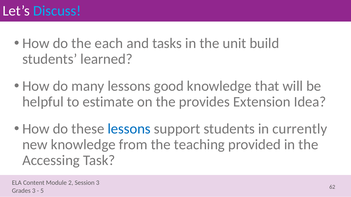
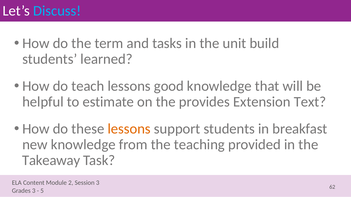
each: each -> term (109, 43)
many: many -> teach (88, 86)
Idea: Idea -> Text (310, 102)
lessons colour: blue -> orange (129, 129)
currently: currently -> breakfast (300, 129)
Accessing: Accessing -> Takeaway (51, 161)
